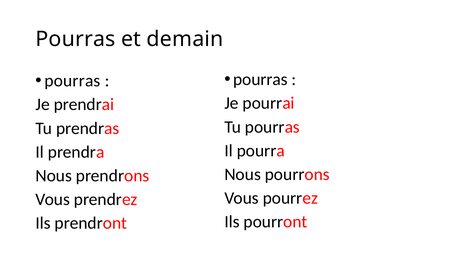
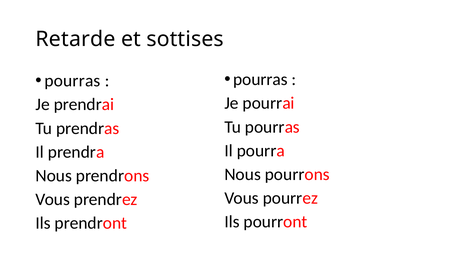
Pourras: Pourras -> Retarde (75, 39)
demain: demain -> sottises (185, 39)
